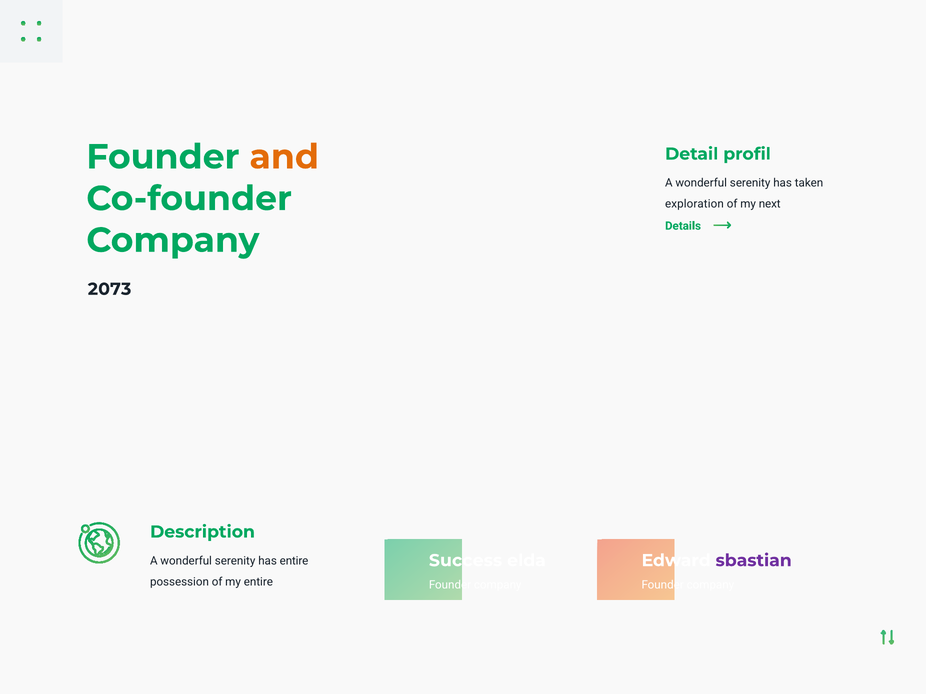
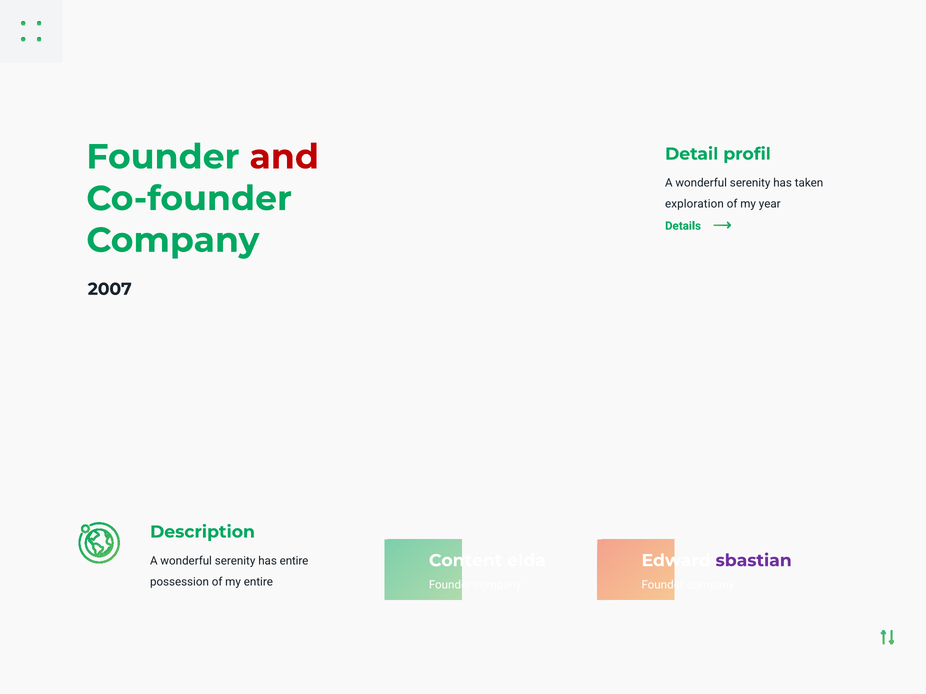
and colour: orange -> red (284, 157)
next: next -> year (770, 204)
2073: 2073 -> 2007 (110, 289)
Success: Success -> Content (466, 561)
